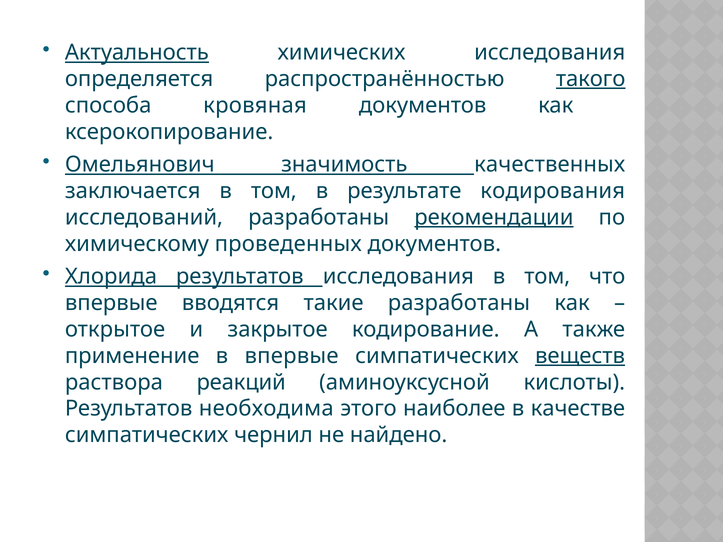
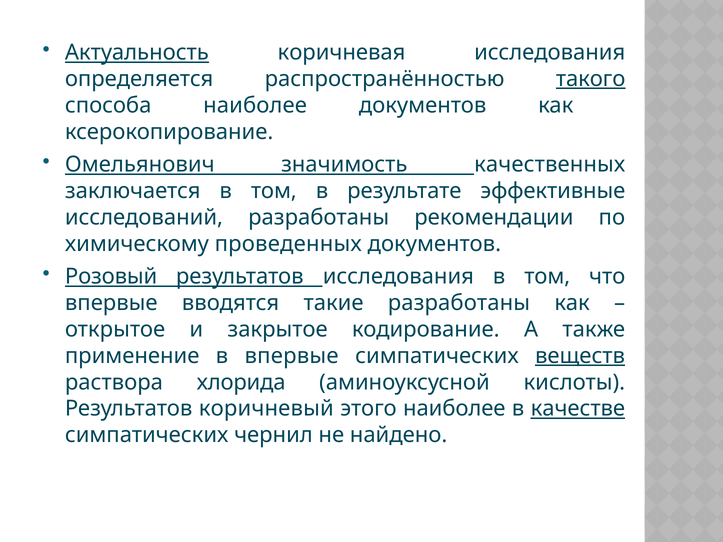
химических: химических -> коричневая (342, 52)
способа кровяная: кровяная -> наиболее (255, 105)
кодирования: кодирования -> эффективные (553, 191)
рекомендации underline: present -> none (494, 217)
Хлорида: Хлорида -> Розовый (111, 276)
реакций: реакций -> хлорида (241, 382)
необходима: необходима -> коричневый (266, 409)
качестве underline: none -> present (578, 409)
